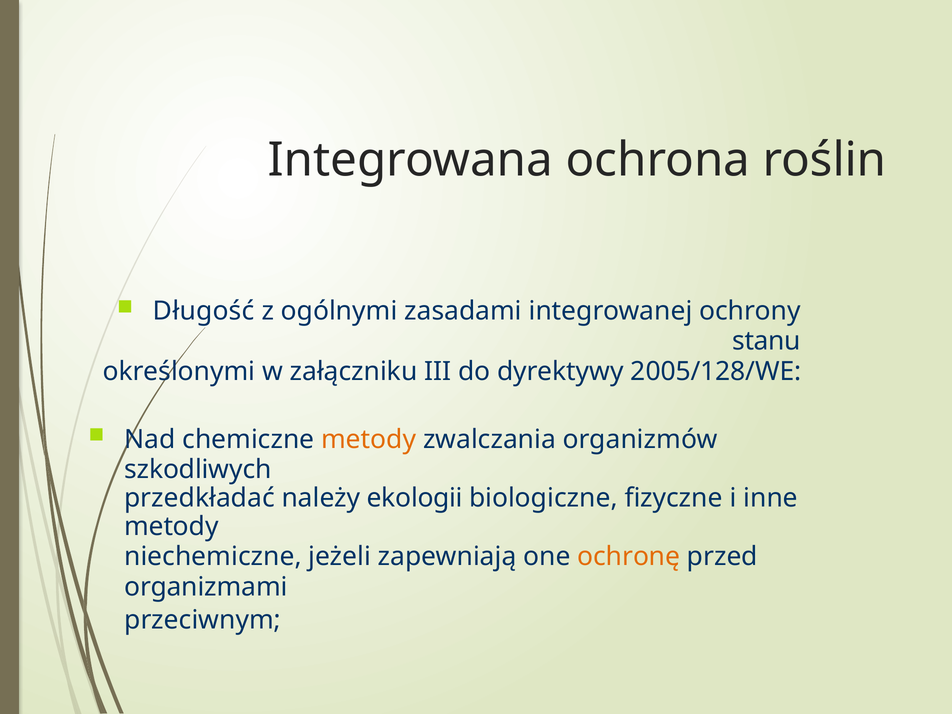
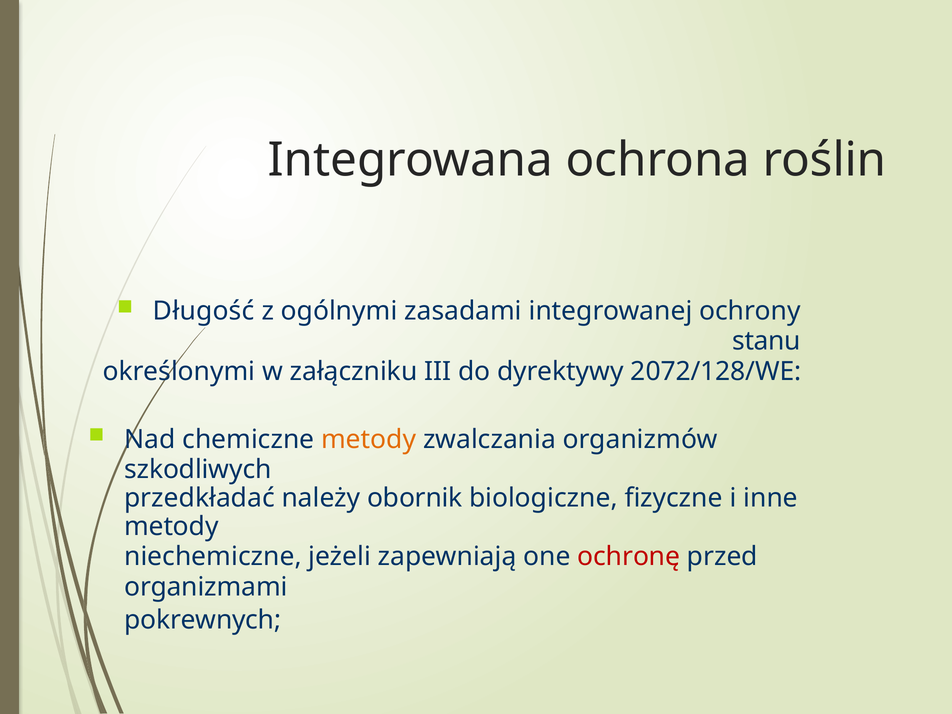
2005/128/WE: 2005/128/WE -> 2072/128/WE (716, 371)
ekologii: ekologii -> obornik (415, 498)
ochronę colour: orange -> red (629, 557)
przeciwnym: przeciwnym -> pokrewnych (203, 620)
